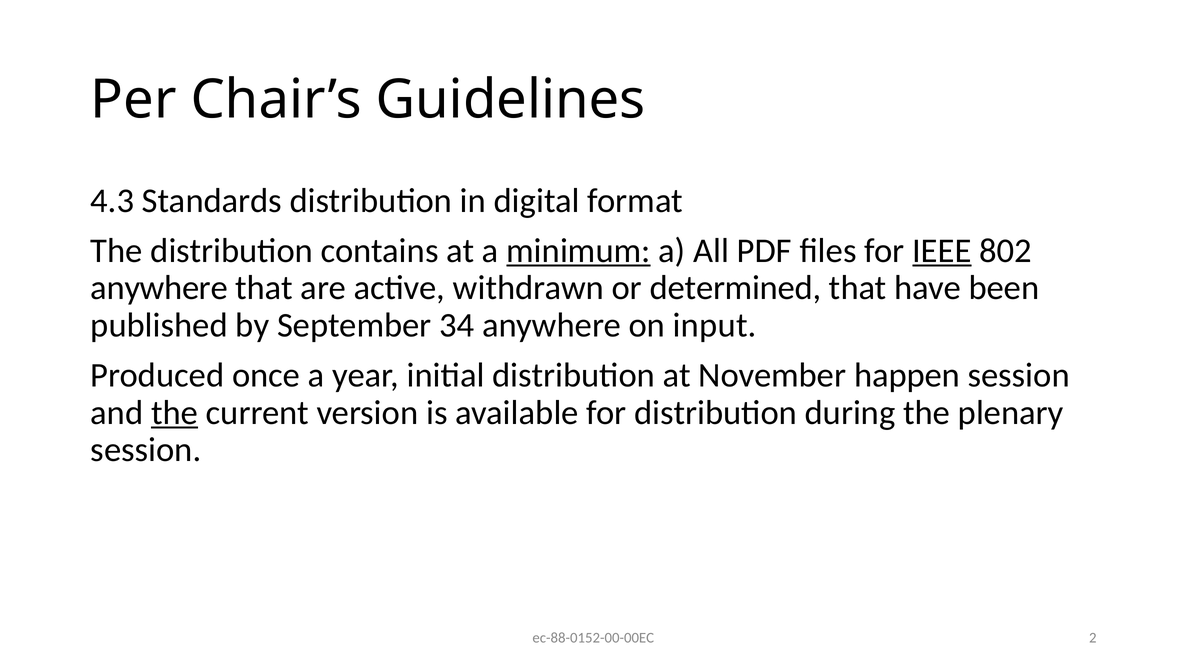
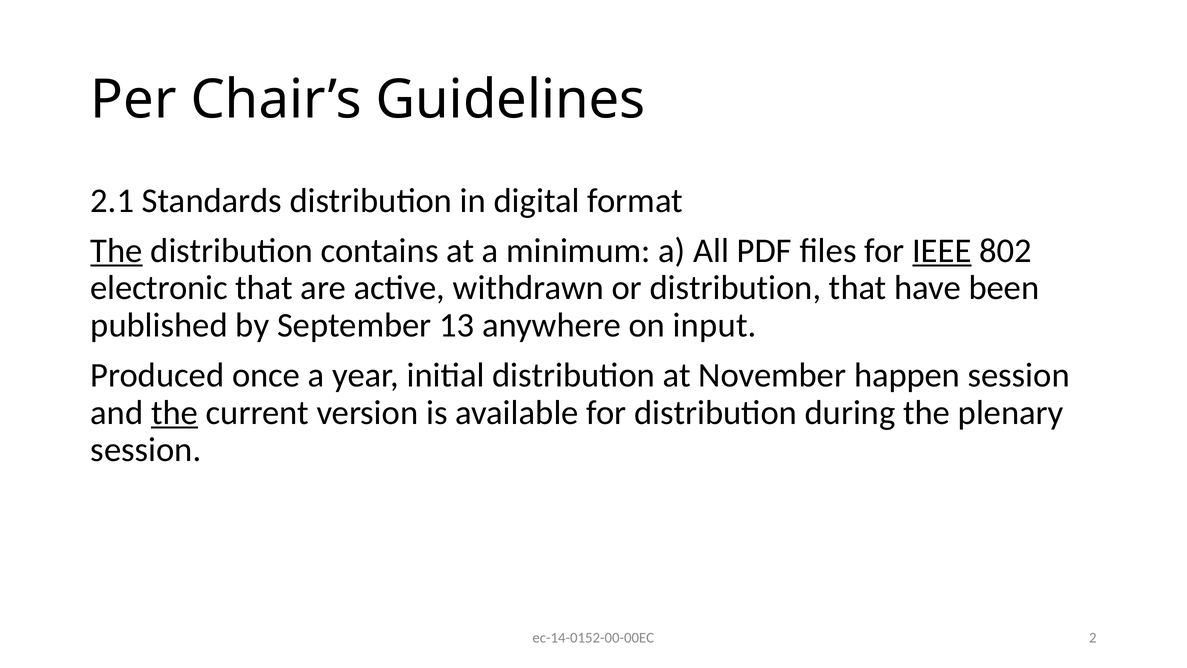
4.3: 4.3 -> 2.1 (112, 201)
The underline: none -> present (117, 250)
minimum underline: present -> none (578, 250)
anywhere: anywhere -> electronic (159, 288)
or determined: determined -> distribution (735, 288)
34: 34 -> 13 (457, 325)
ec-88-0152-00-00EC: ec-88-0152-00-00EC -> ec-14-0152-00-00EC (593, 637)
